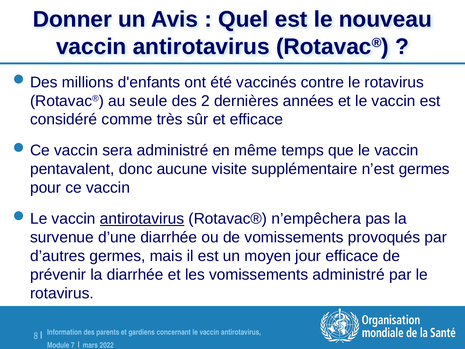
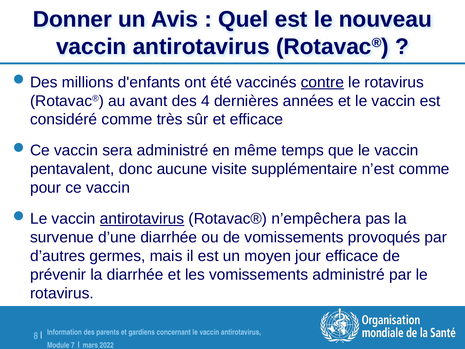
contre underline: none -> present (322, 82)
seule: seule -> avant (149, 101)
2: 2 -> 4 (205, 101)
n’est germes: germes -> comme (424, 169)
